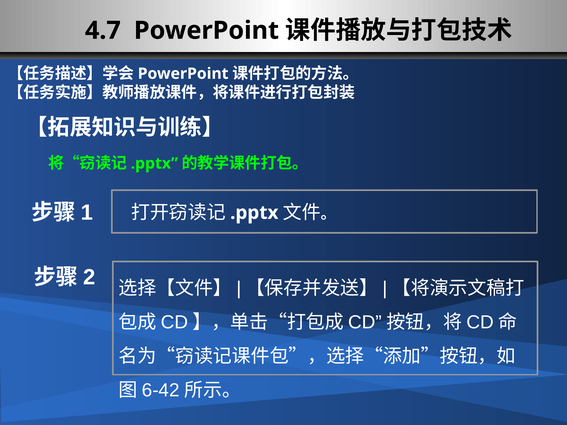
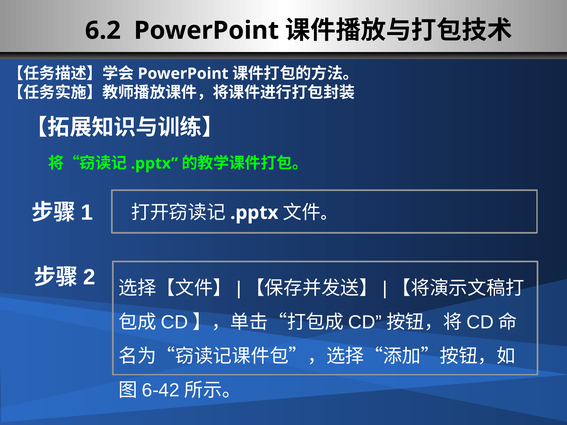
4.7: 4.7 -> 6.2 (103, 30)
